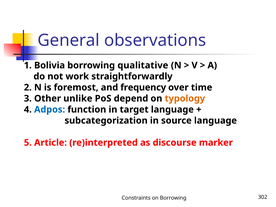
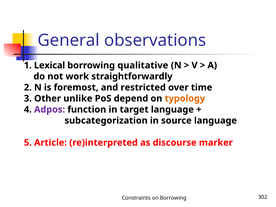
Bolivia: Bolivia -> Lexical (50, 65)
frequency: frequency -> restricted (143, 87)
Adpos colour: blue -> purple (50, 110)
